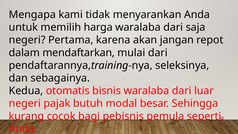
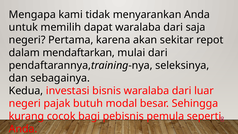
harga: harga -> dapat (98, 27)
jangan: jangan -> sekitar (177, 40)
otomatis: otomatis -> investasi (68, 91)
